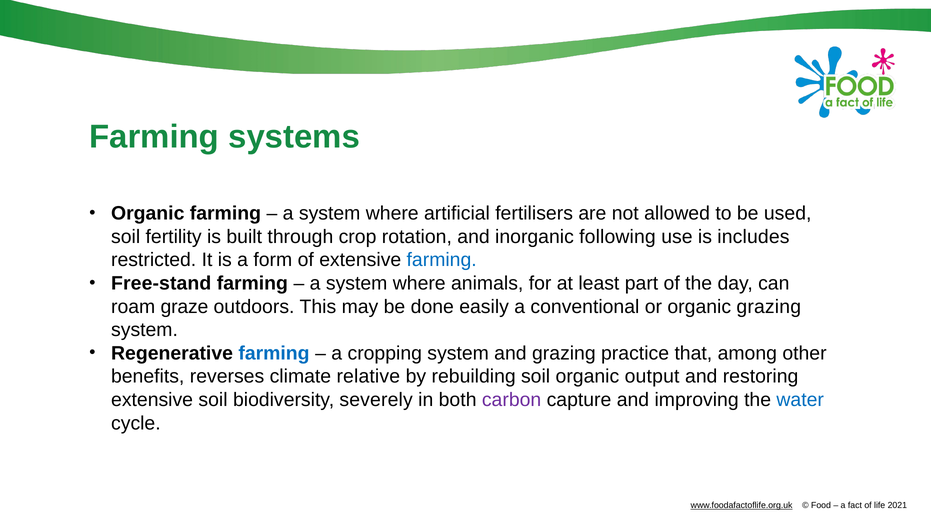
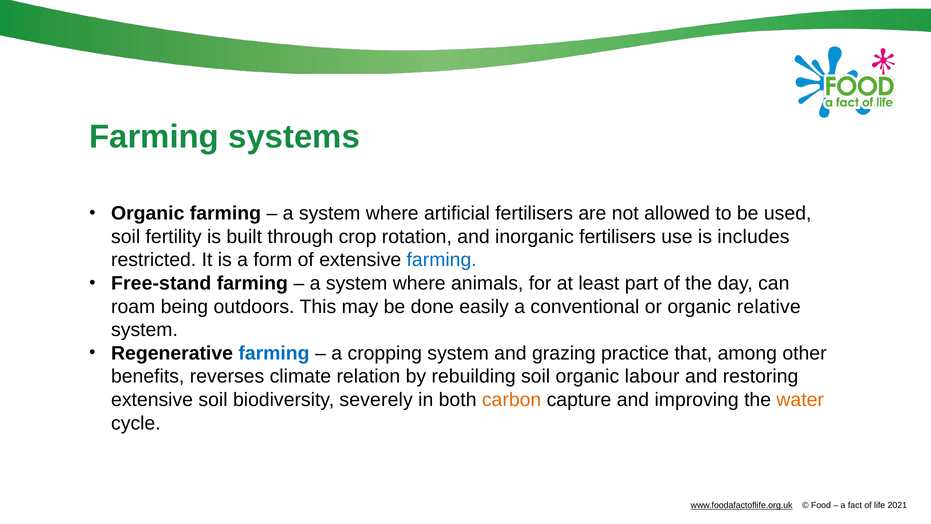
inorganic following: following -> fertilisers (618, 237)
graze: graze -> being (184, 306)
organic grazing: grazing -> relative (769, 306)
relative: relative -> relation (368, 376)
output: output -> labour (652, 376)
carbon colour: purple -> orange (512, 400)
water colour: blue -> orange (800, 400)
